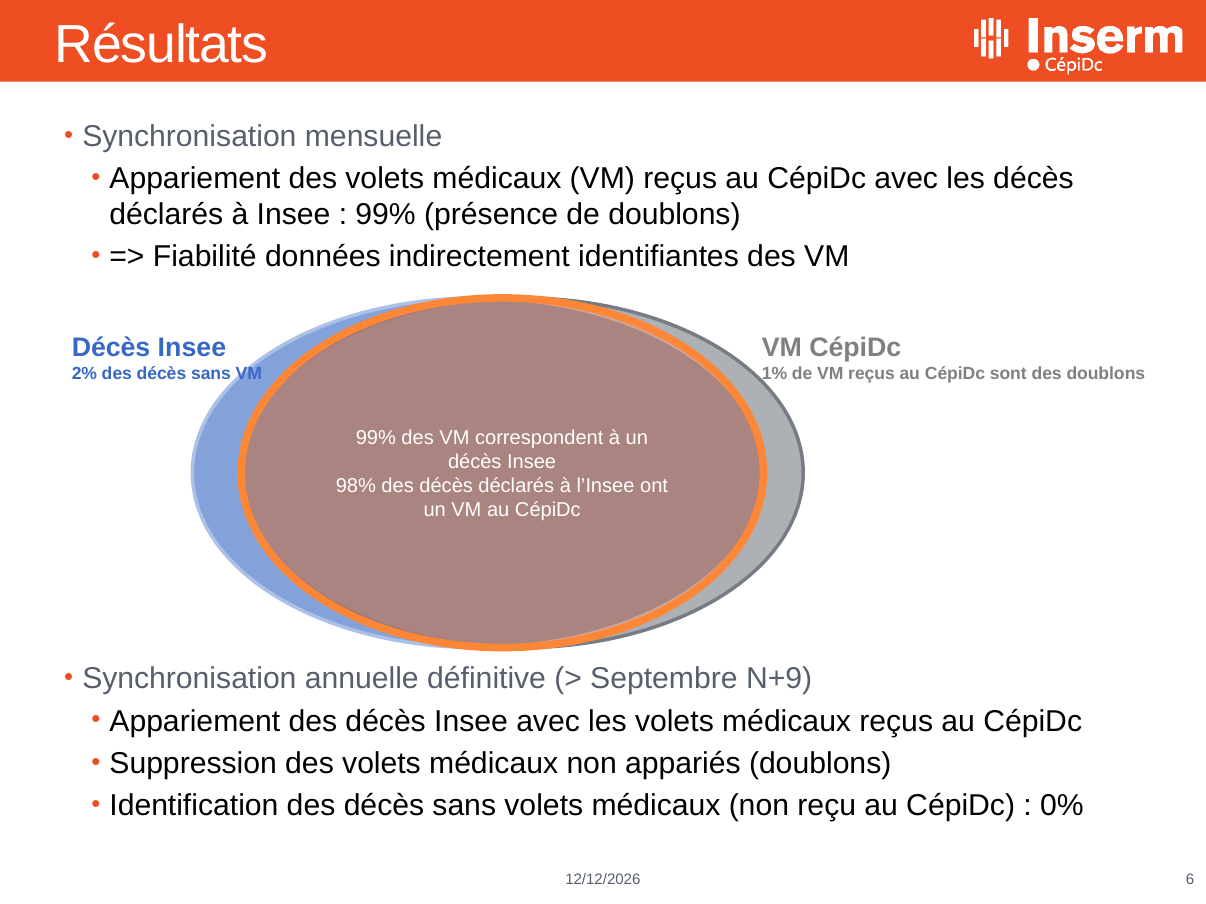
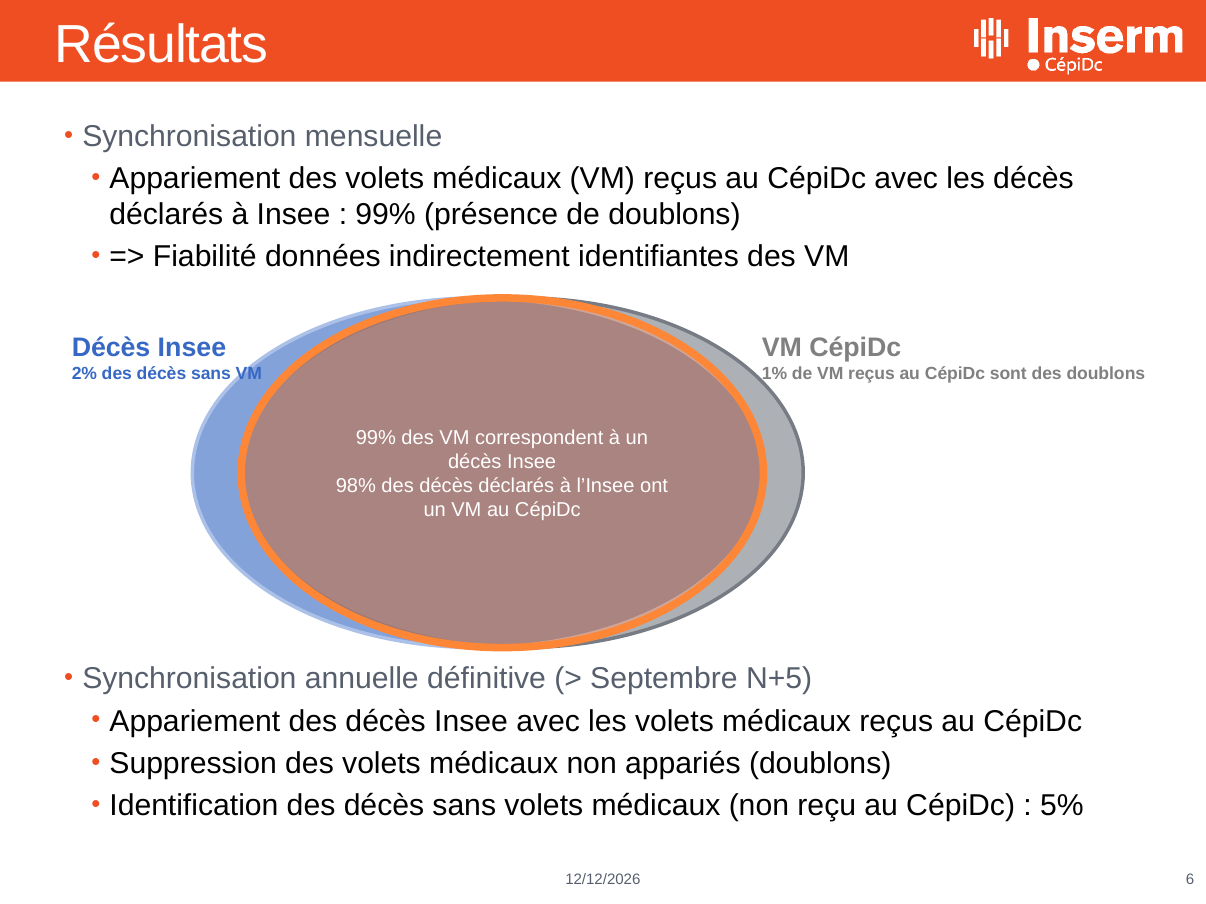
N+9: N+9 -> N+5 (779, 679)
0%: 0% -> 5% (1062, 806)
